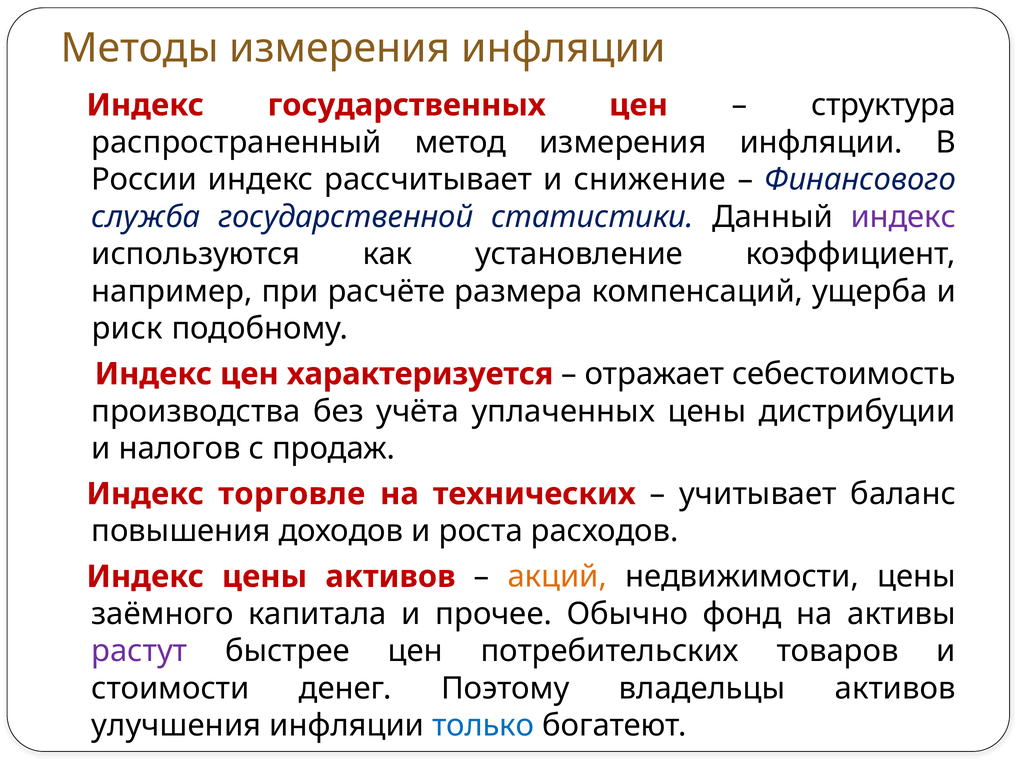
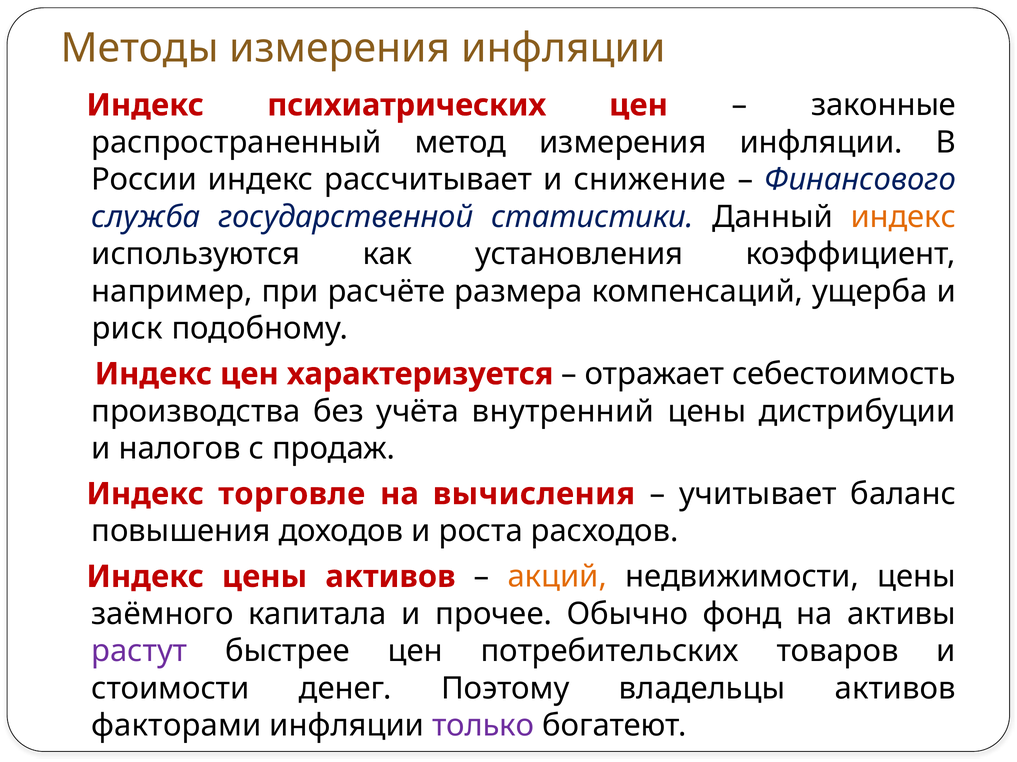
государственных: государственных -> психиатрических (407, 105)
структура: структура -> законные (884, 105)
индекс colour: purple -> orange (903, 217)
установление: установление -> установления (579, 254)
уплаченных: уплаченных -> внутренний (563, 412)
технических: технических -> вычисления (534, 494)
улучшения: улучшения -> факторами (176, 726)
только colour: blue -> purple (483, 726)
